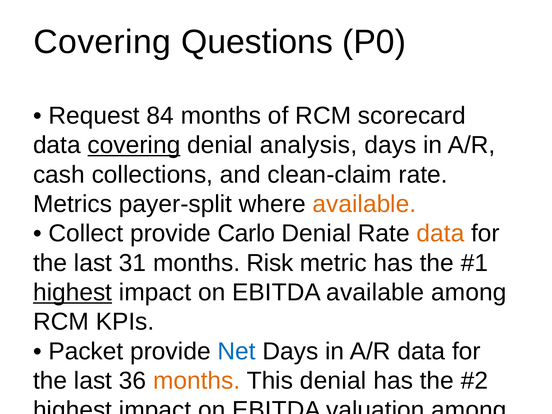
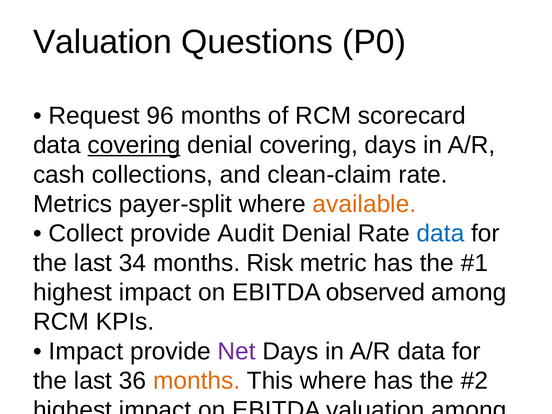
Covering: Covering -> Valuation (102, 42)
84: 84 -> 96 (160, 116)
denial analysis: analysis -> covering (309, 145)
Carlo: Carlo -> Audit (246, 234)
data colour: orange -> blue (440, 234)
31: 31 -> 34 (133, 263)
highest underline: present -> none (73, 292)
EBITDA available: available -> observed (375, 292)
Packet: Packet -> Impact (86, 351)
Net colour: blue -> purple (237, 351)
This denial: denial -> where (333, 381)
